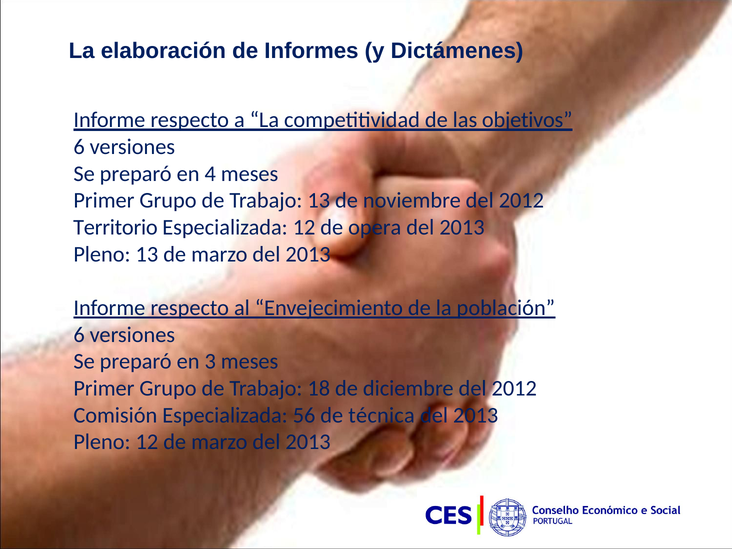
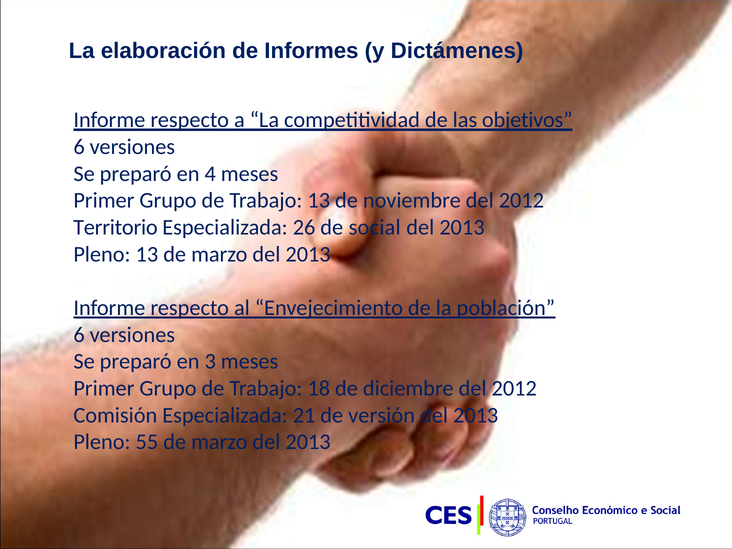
Especializada 12: 12 -> 26 (304, 227)
opera: opera -> social (375, 227)
56: 56 -> 21 (304, 415)
técnica: técnica -> versión (382, 415)
Pleno 12: 12 -> 55 (147, 442)
